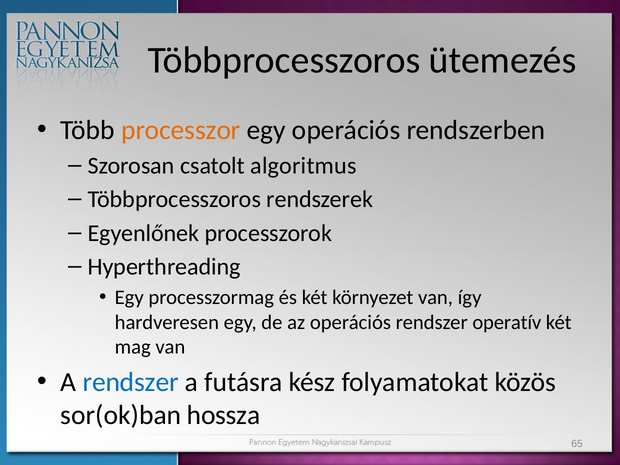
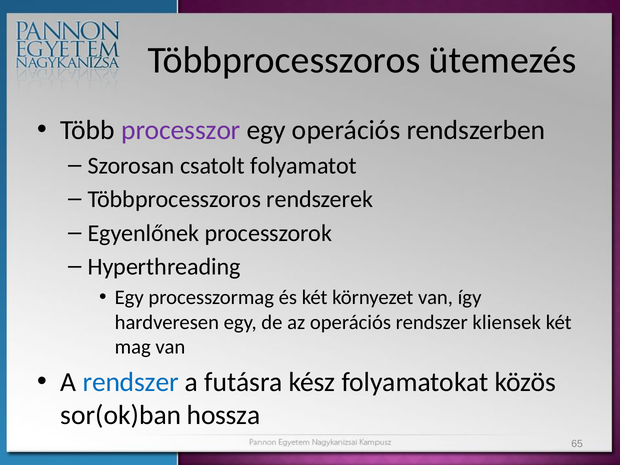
processzor colour: orange -> purple (181, 130)
algoritmus: algoritmus -> folyamatot (304, 166)
operatív: operatív -> kliensek (507, 322)
